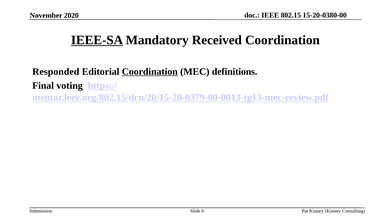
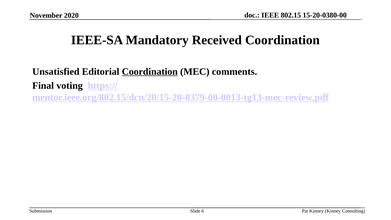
IEEE-SA underline: present -> none (97, 40)
Responded: Responded -> Unsatisfied (56, 72)
definitions: definitions -> comments (235, 72)
